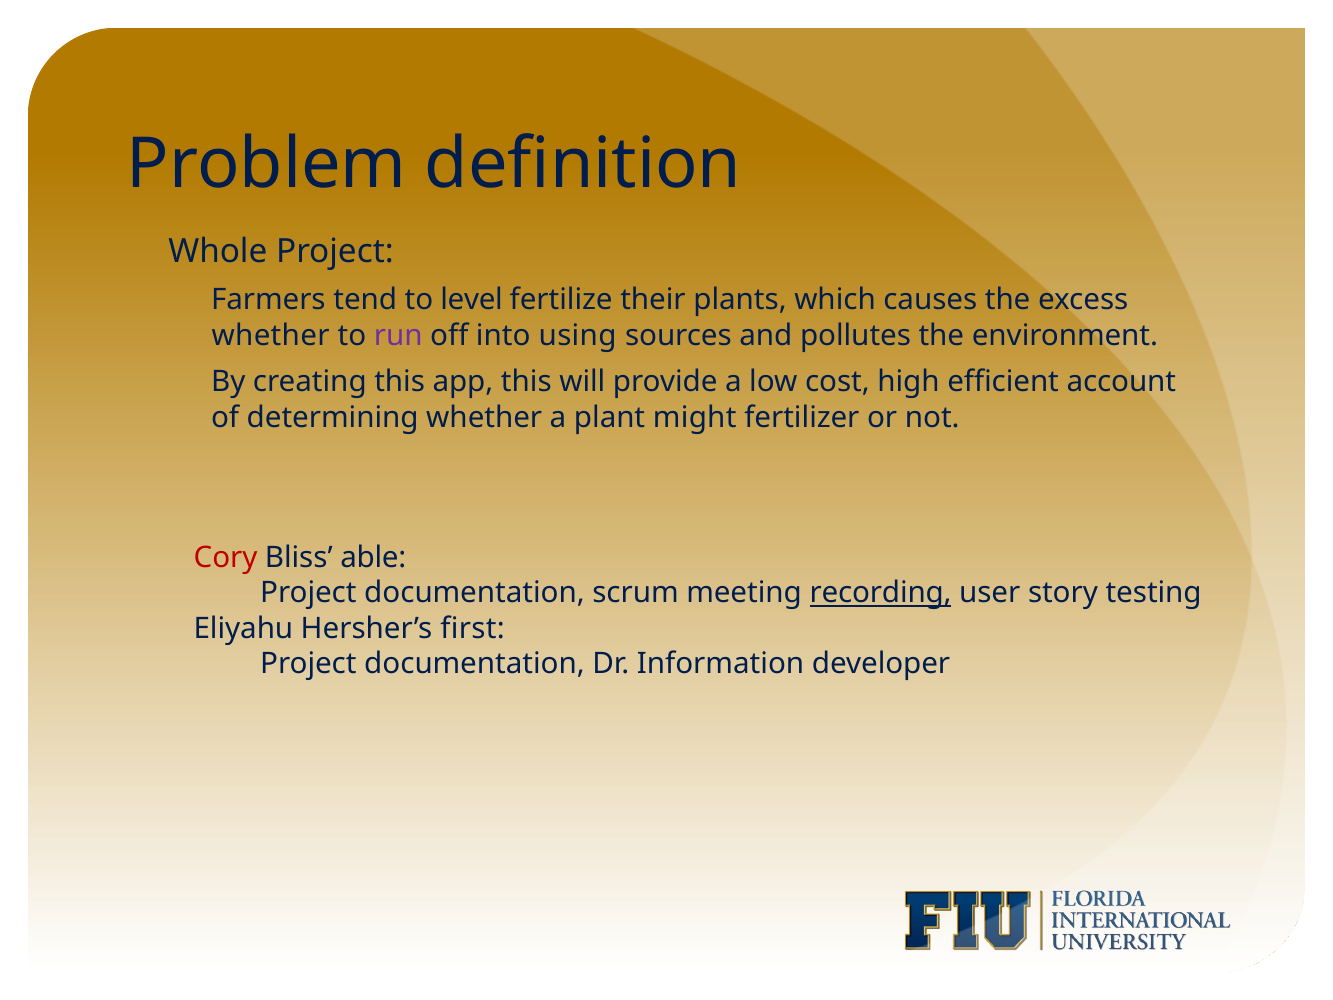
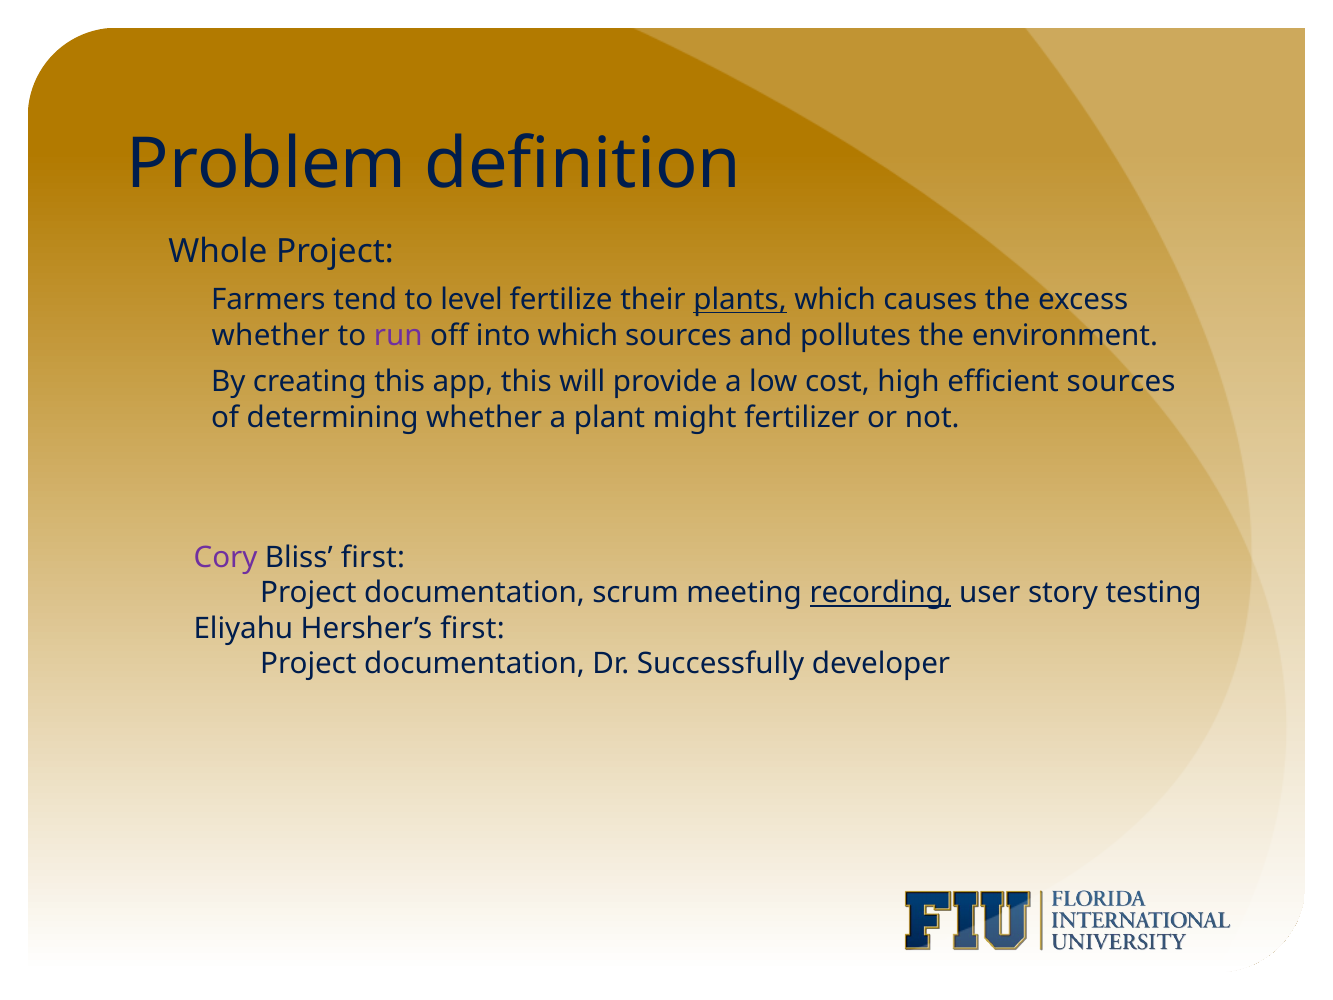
plants underline: none -> present (740, 300)
into using: using -> which (578, 335)
efficient account: account -> sources (1121, 382)
Cory colour: red -> purple (225, 557)
Bliss able: able -> first (373, 557)
Information: Information -> Successfully (720, 664)
